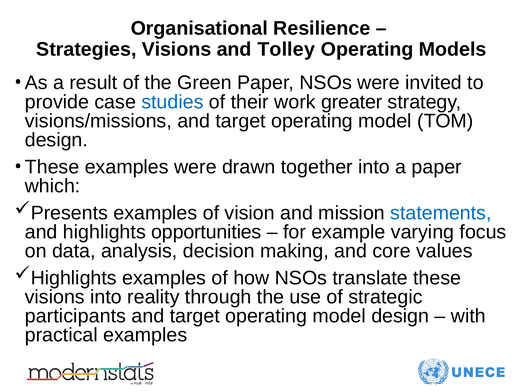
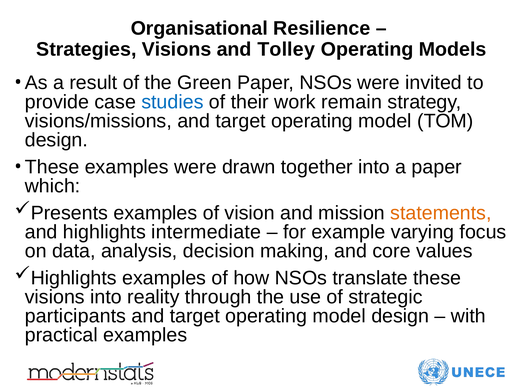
greater: greater -> remain (352, 102)
statements colour: blue -> orange (441, 213)
opportunities: opportunities -> intermediate (206, 232)
